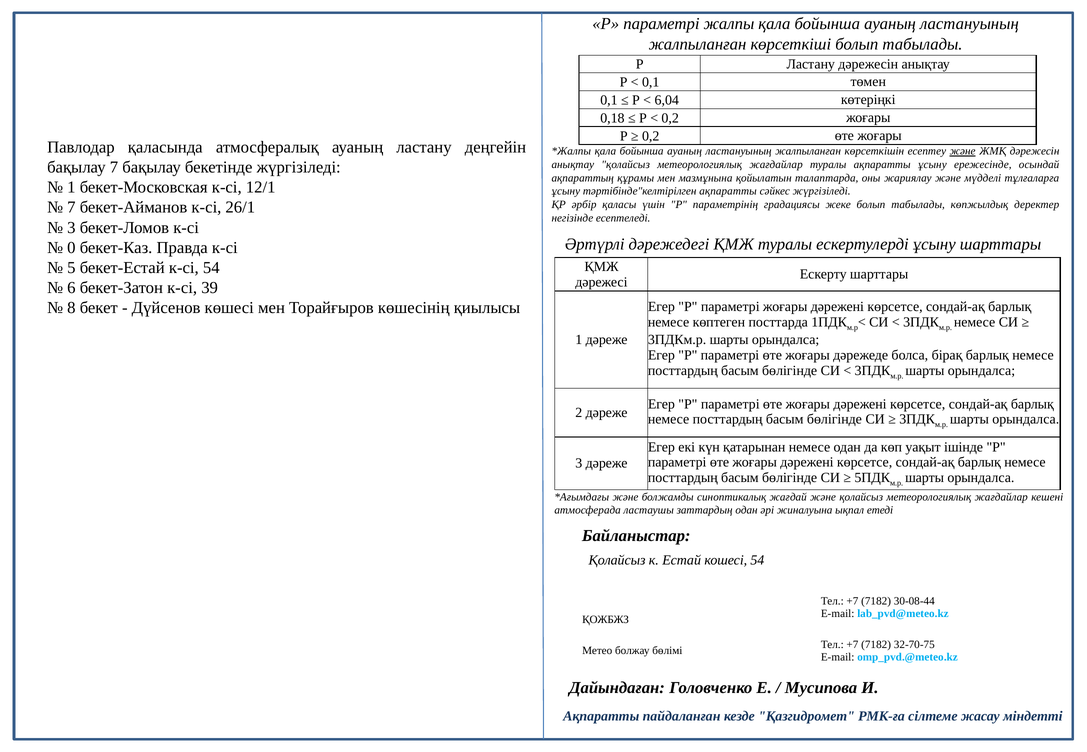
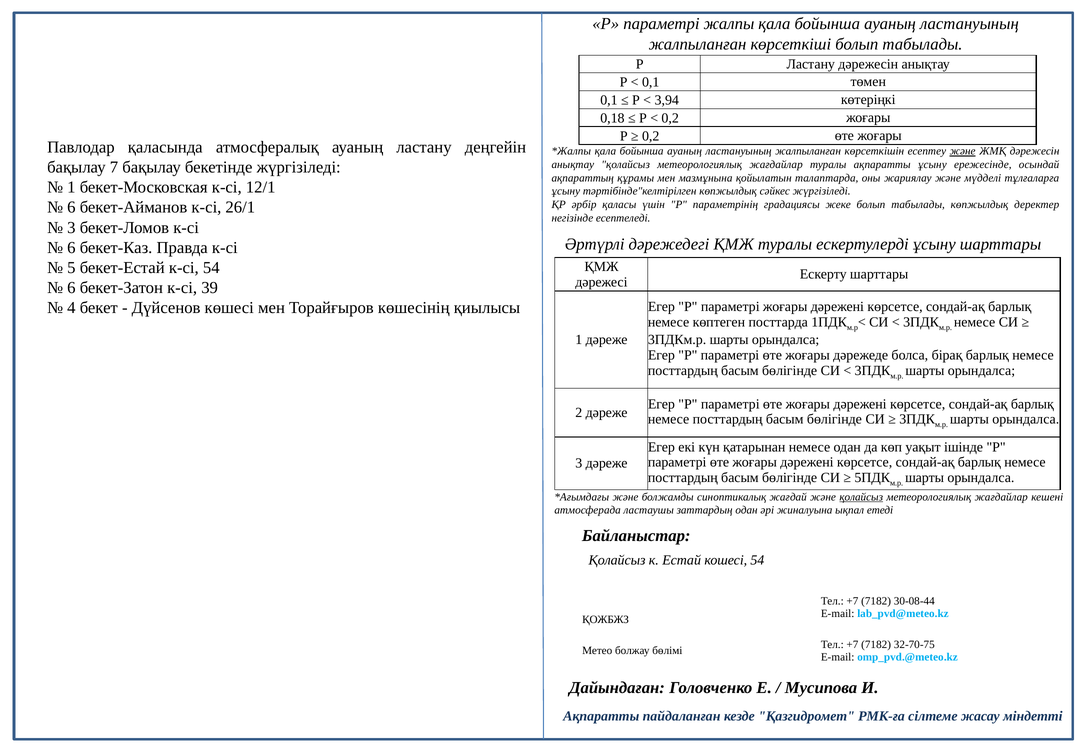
6,04: 6,04 -> 3,94 (667, 100)
тәртібінде"келтірілген ақпаратты: ақпаратты -> көпжылдық (728, 191)
7: 7 -> 6 (71, 208)
0: 0 -> 6 (71, 248)
8: 8 -> 4 (71, 308)
қолайсыз underline: none -> present (861, 497)
